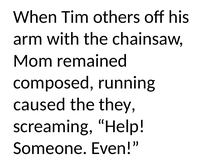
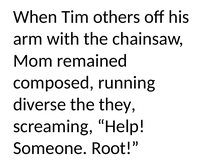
caused: caused -> diverse (40, 104)
Even: Even -> Root (115, 148)
